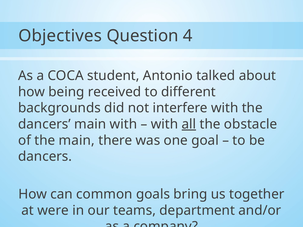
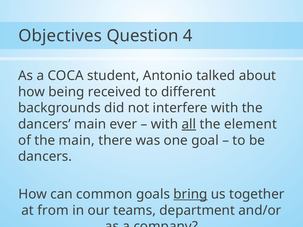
main with: with -> ever (123, 124)
obstacle: obstacle -> element (251, 124)
bring underline: none -> present (190, 194)
were: were -> from (53, 211)
